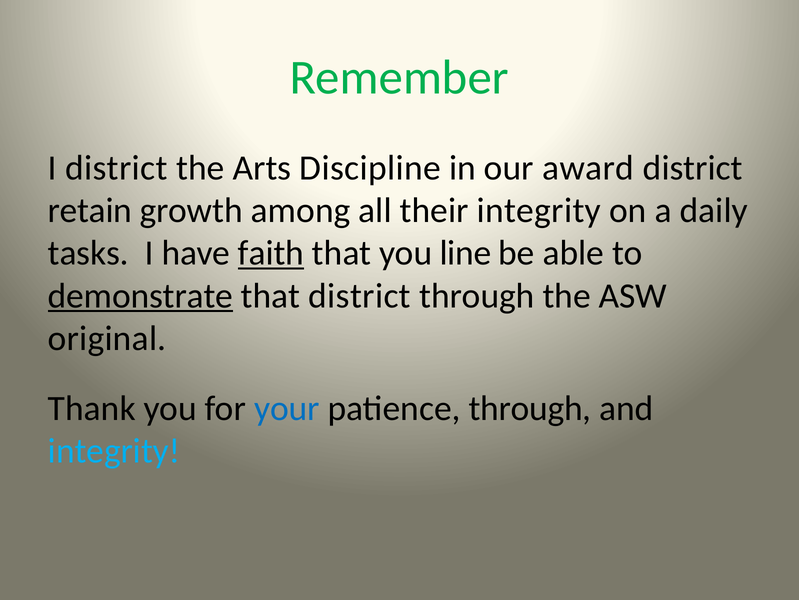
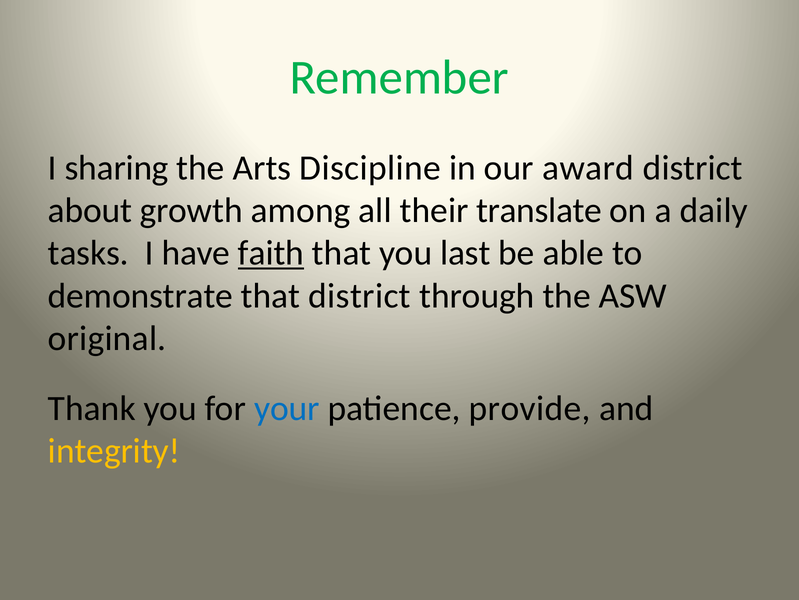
I district: district -> sharing (117, 168)
retain: retain -> about (90, 210)
their integrity: integrity -> translate (539, 210)
line: line -> last (465, 253)
demonstrate underline: present -> none (140, 295)
patience through: through -> provide (530, 408)
integrity colour: light blue -> yellow (114, 450)
